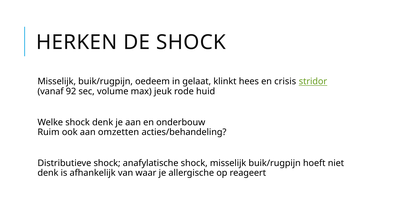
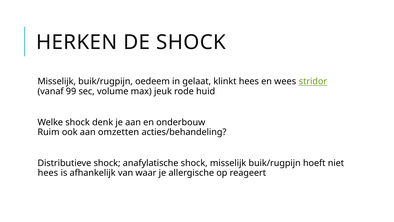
crisis: crisis -> wees (285, 81)
92: 92 -> 99 (71, 91)
denk: denk -> hees (48, 173)
